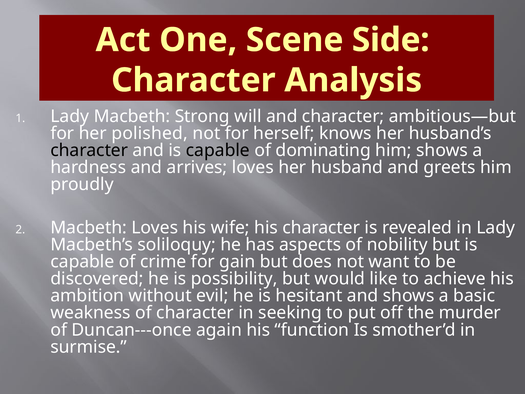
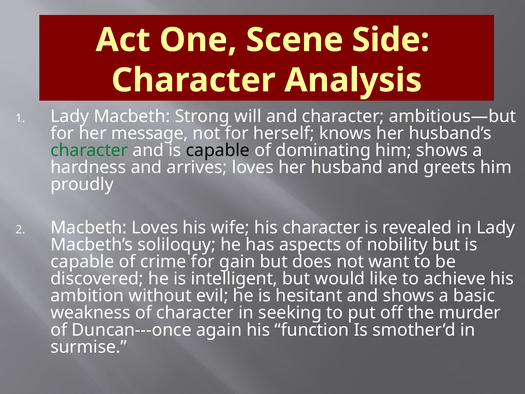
polished: polished -> message (150, 133)
character colour: black -> green (89, 150)
possibility: possibility -> intelligent (234, 279)
